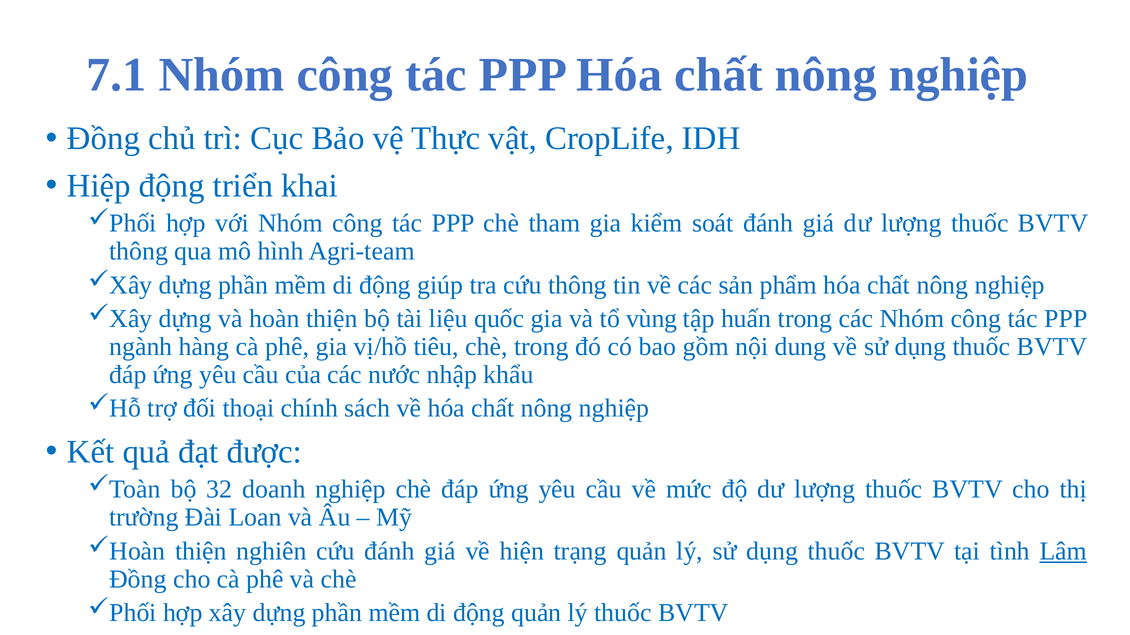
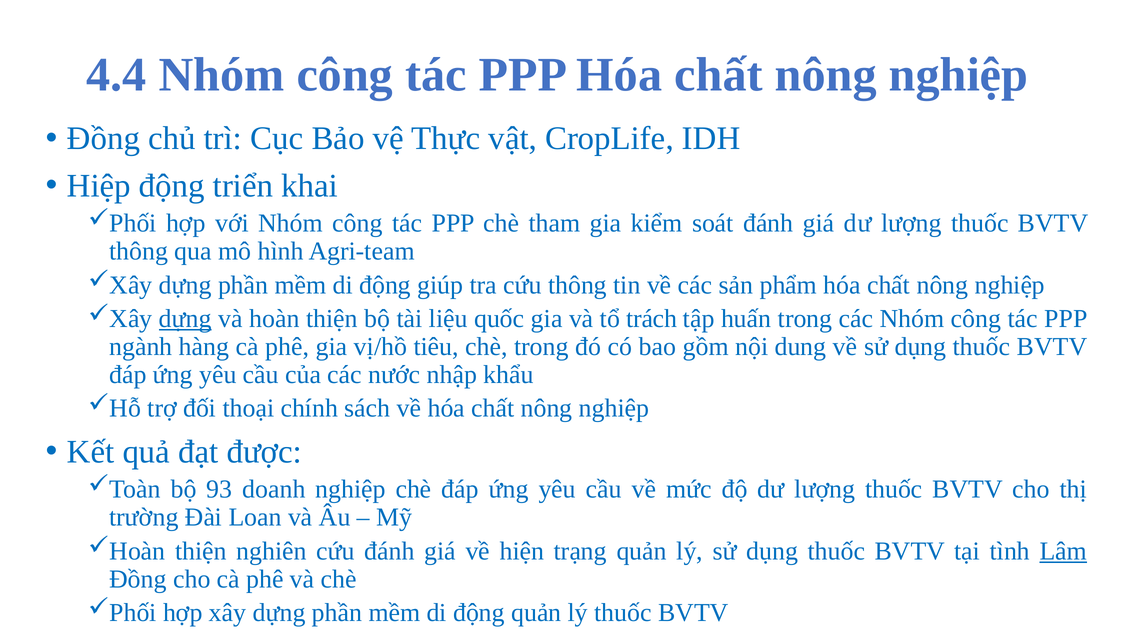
7.1: 7.1 -> 4.4 (116, 75)
dựng underline: none -> present (185, 319)
vùng: vùng -> trách (652, 319)
32: 32 -> 93 (219, 490)
